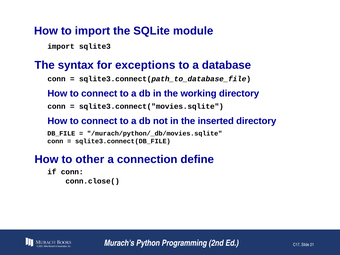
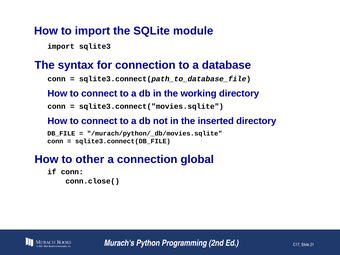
for exceptions: exceptions -> connection (145, 65)
define: define -> global (197, 159)
